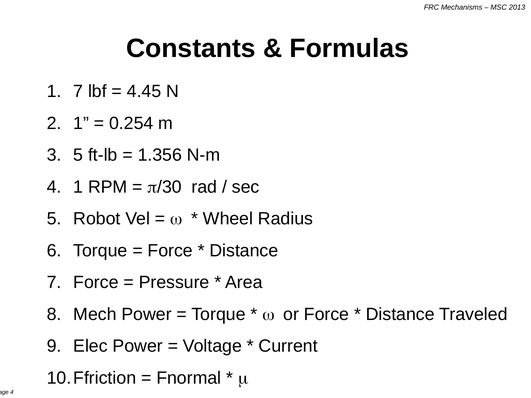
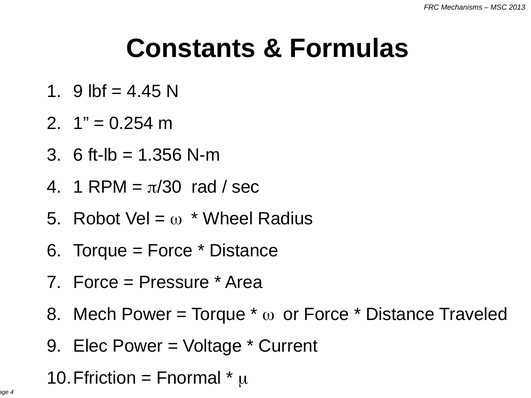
1 7: 7 -> 9 (78, 91)
5: 5 -> 6 (78, 155)
